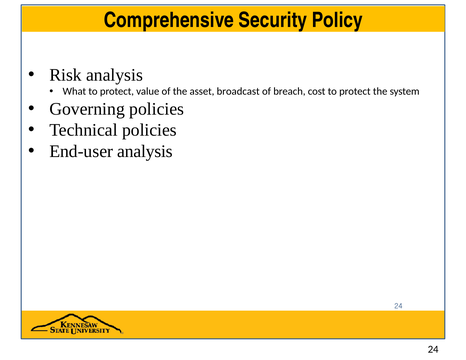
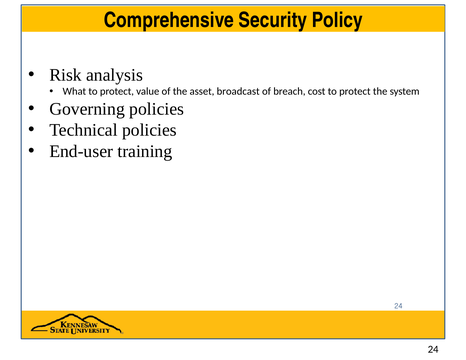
End-user analysis: analysis -> training (145, 151)
